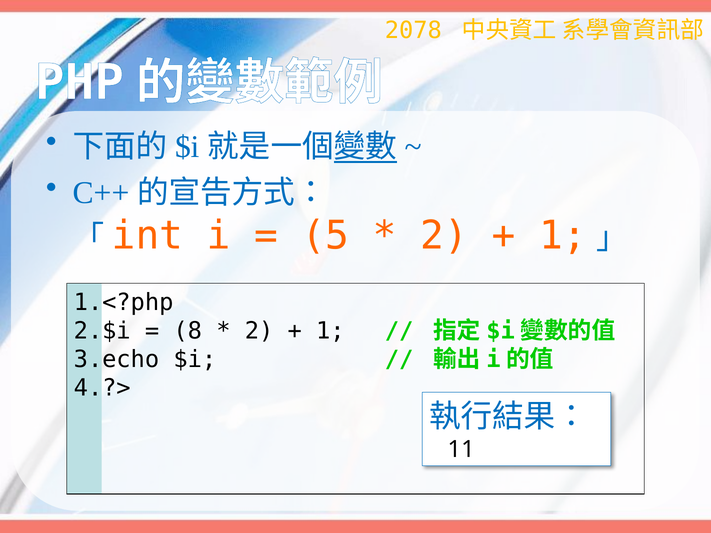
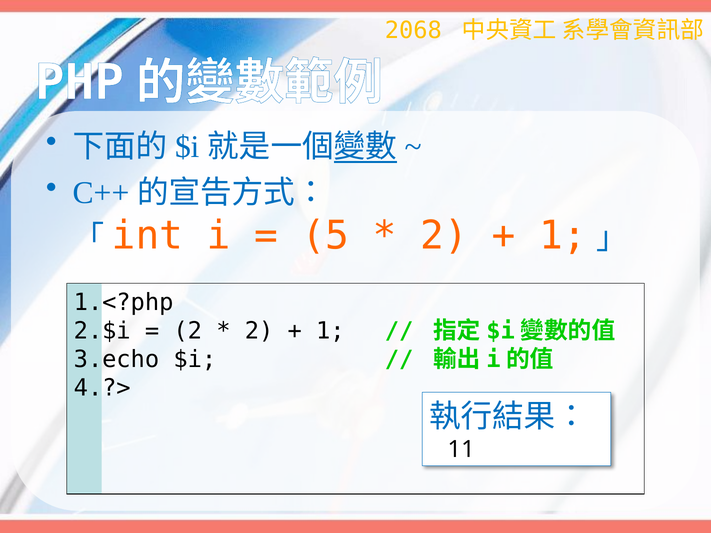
2078: 2078 -> 2068 (413, 30)
8: 8 -> 2 (188, 331)
